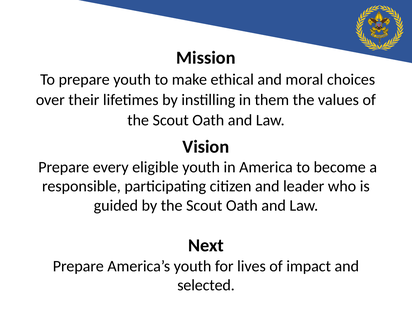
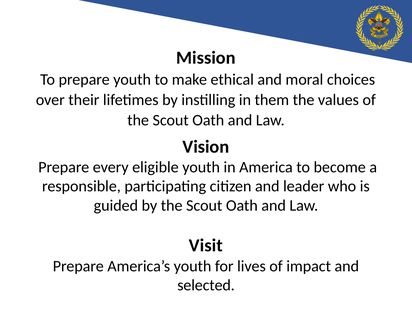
Next: Next -> Visit (206, 246)
